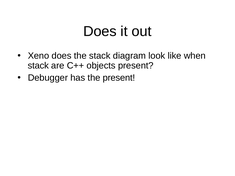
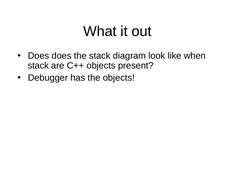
Does: Does -> What (100, 31)
Xeno: Xeno -> Does (38, 56)
the present: present -> objects (119, 78)
